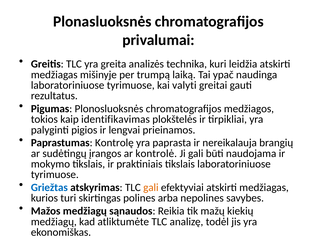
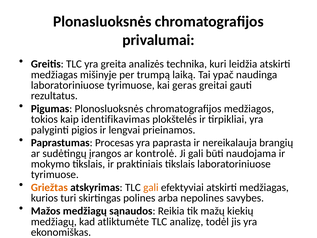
valyti: valyti -> geras (184, 85)
Kontrolę: Kontrolę -> Procesas (114, 143)
Griežtas colour: blue -> orange (49, 187)
